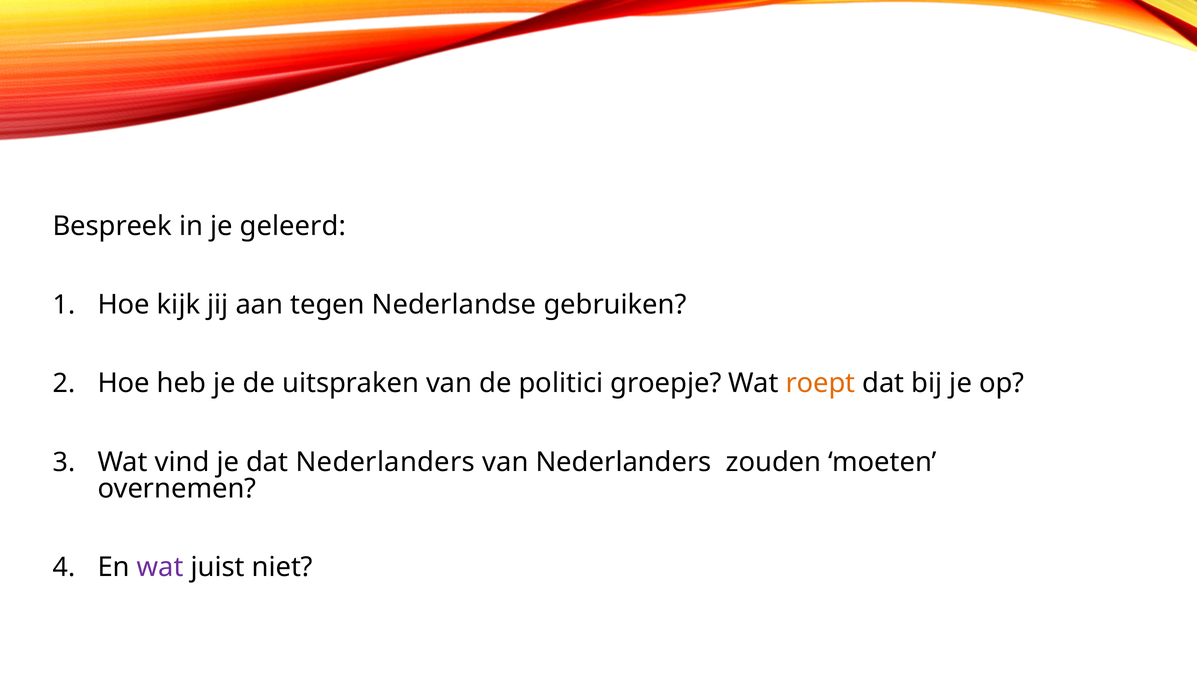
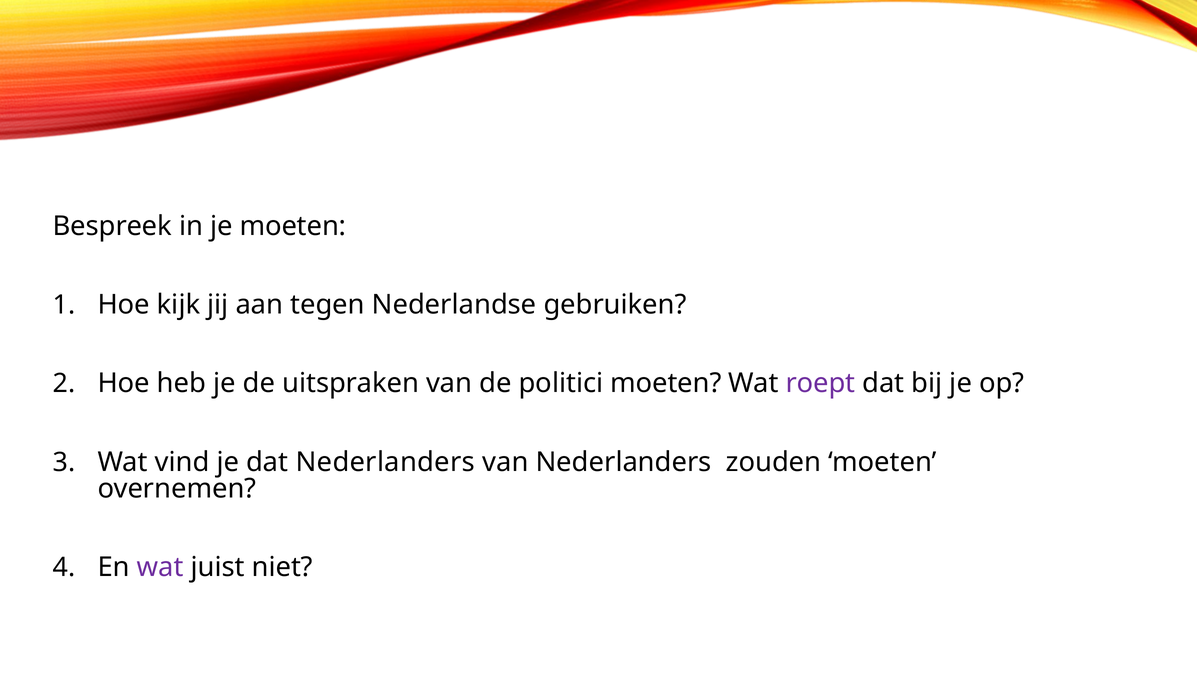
je geleerd: geleerd -> moeten (293, 226)
politici groepje: groepje -> moeten (666, 384)
roept colour: orange -> purple (821, 384)
